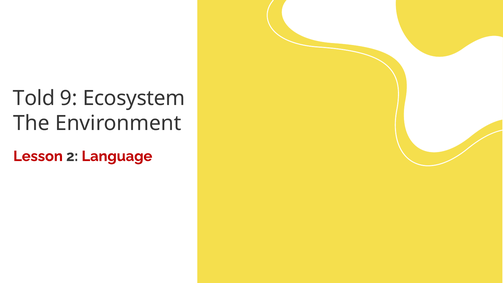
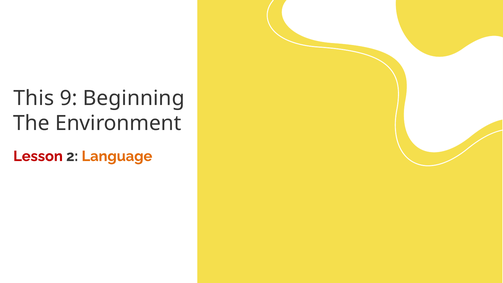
Told: Told -> This (34, 98)
Ecosystem: Ecosystem -> Beginning (134, 98)
Language colour: red -> orange (117, 156)
